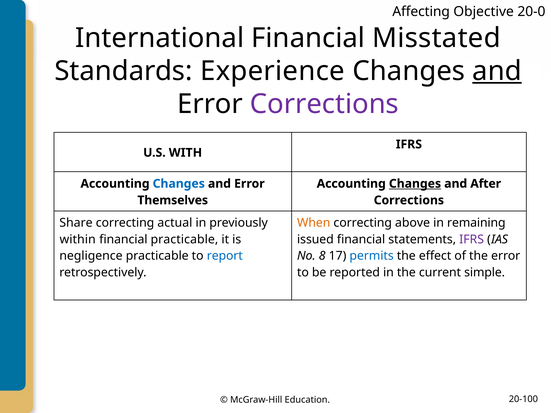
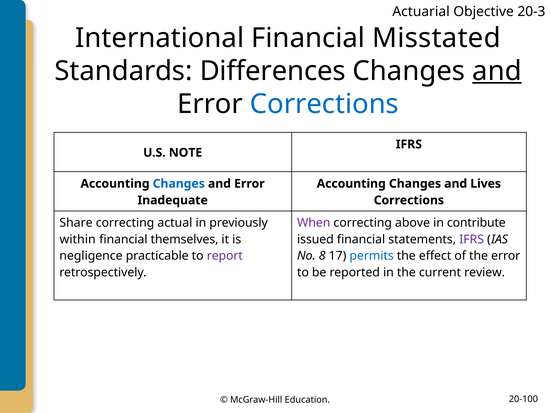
Affecting: Affecting -> Actuarial (421, 12)
20-0: 20-0 -> 20-3 (531, 12)
Experience: Experience -> Differences (273, 71)
Corrections colour: purple -> blue (324, 104)
WITH: WITH -> NOTE (185, 153)
Changes underline: present -> none (415, 184)
After: After -> Lives (486, 184)
Themselves: Themselves -> Inadequate (173, 200)
When colour: orange -> purple (314, 223)
remaining: remaining -> contribute (476, 223)
financial practicable: practicable -> themselves (185, 239)
report colour: blue -> purple (225, 256)
simple: simple -> review (485, 273)
